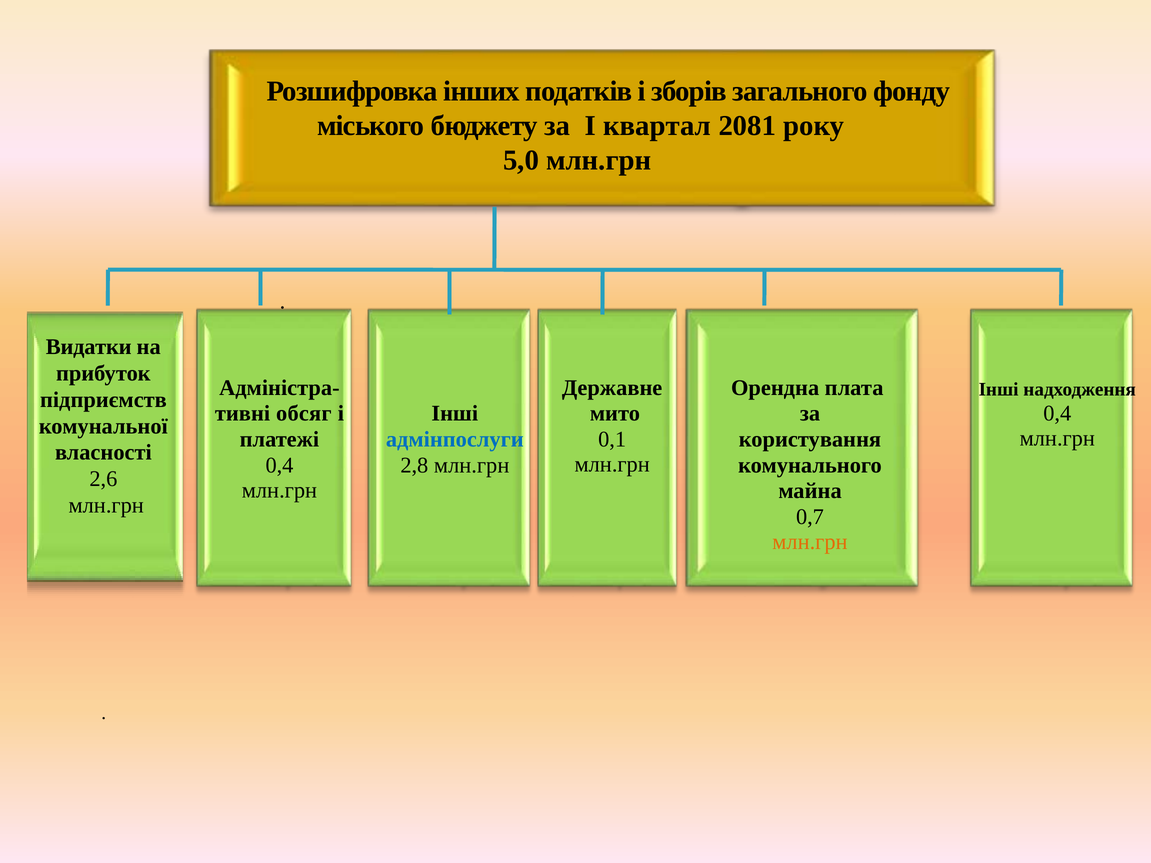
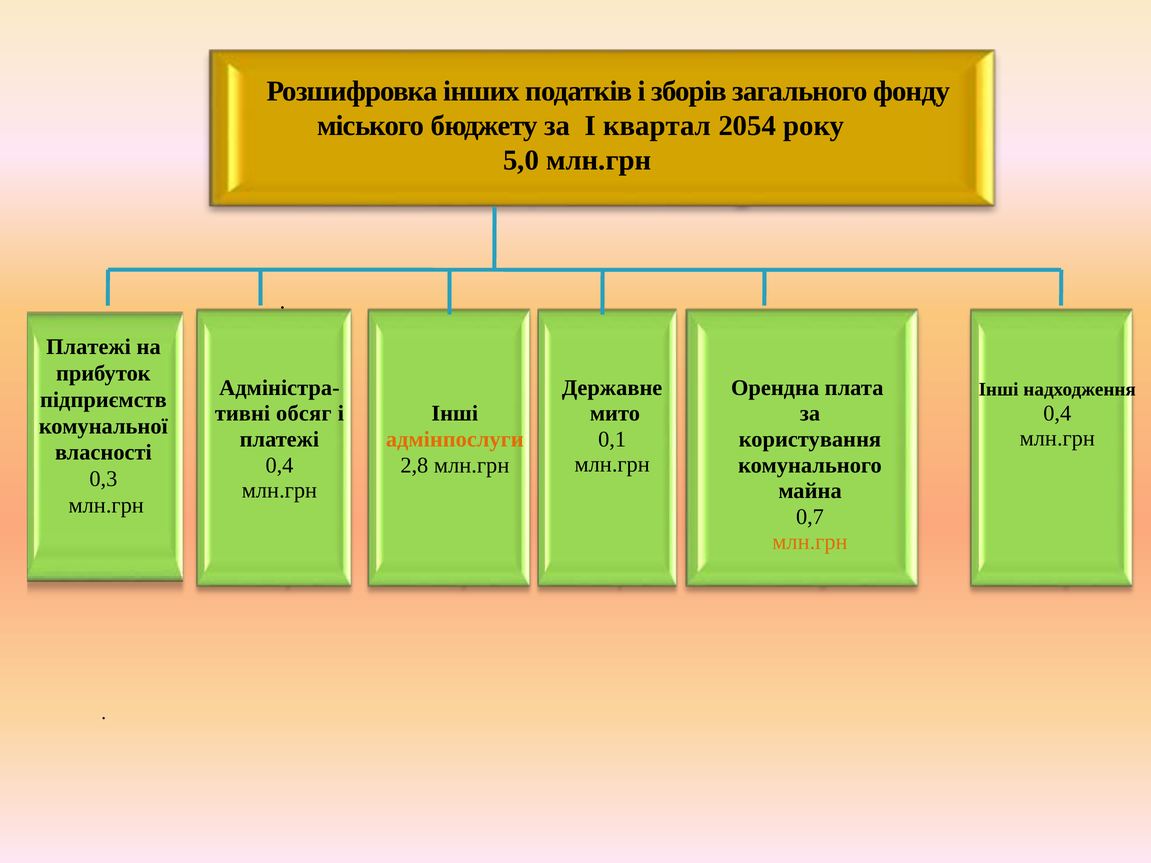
2081: 2081 -> 2054 (747, 126)
Видатки: Видатки -> Платежі (89, 347)
адмінпослуги colour: blue -> orange (455, 440)
2,6: 2,6 -> 0,3 (103, 479)
